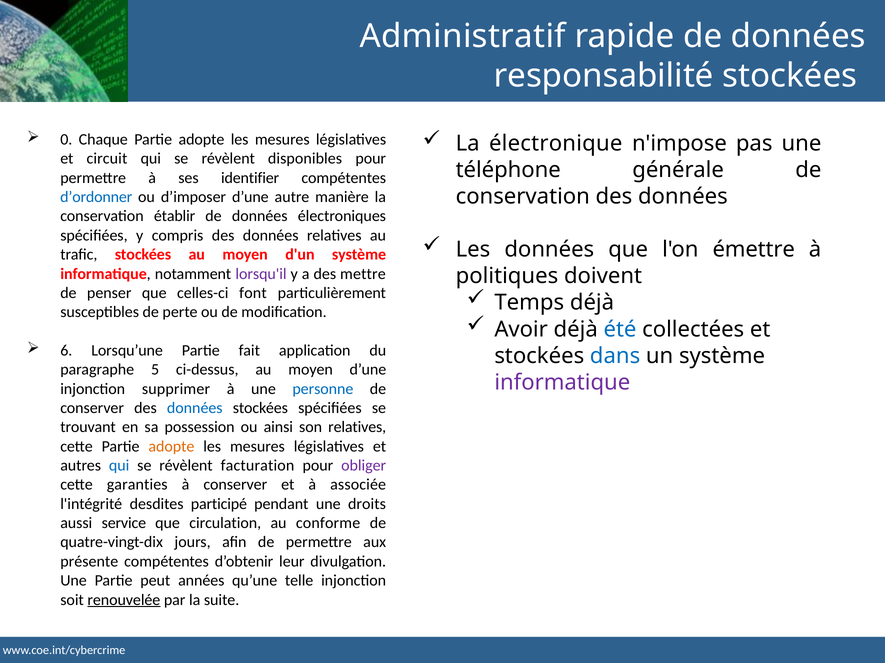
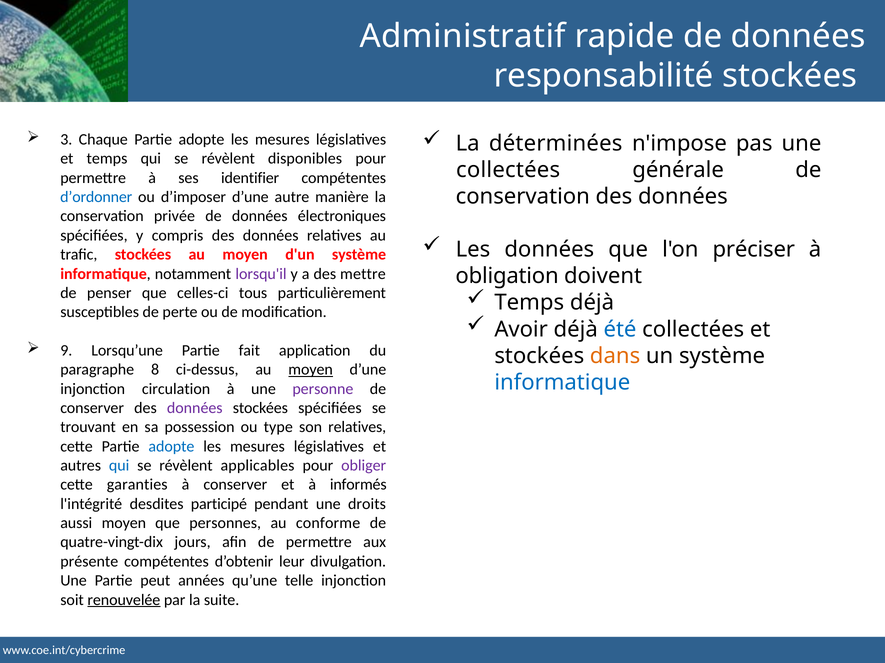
0: 0 -> 3 (66, 140)
électronique: électronique -> déterminées (556, 144)
et circuit: circuit -> temps (107, 159)
téléphone: téléphone -> collectées (508, 170)
établir: établir -> privée (174, 216)
émettre: émettre -> préciser (754, 250)
politiques: politiques -> obligation (507, 276)
font: font -> tous (253, 293)
6: 6 -> 9 (66, 351)
dans colour: blue -> orange (615, 356)
5: 5 -> 8 (155, 370)
moyen underline: none -> present (311, 370)
informatique colour: purple -> blue (562, 383)
supprimer: supprimer -> circulation (176, 389)
personne colour: blue -> purple (323, 389)
données colour: blue -> purple (195, 408)
ainsi: ainsi -> type (278, 428)
adopte colour: orange -> blue (171, 447)
facturation: facturation -> applicables (258, 466)
associée: associée -> informés (358, 485)
aussi service: service -> moyen (124, 524)
circulation: circulation -> personnes (225, 524)
